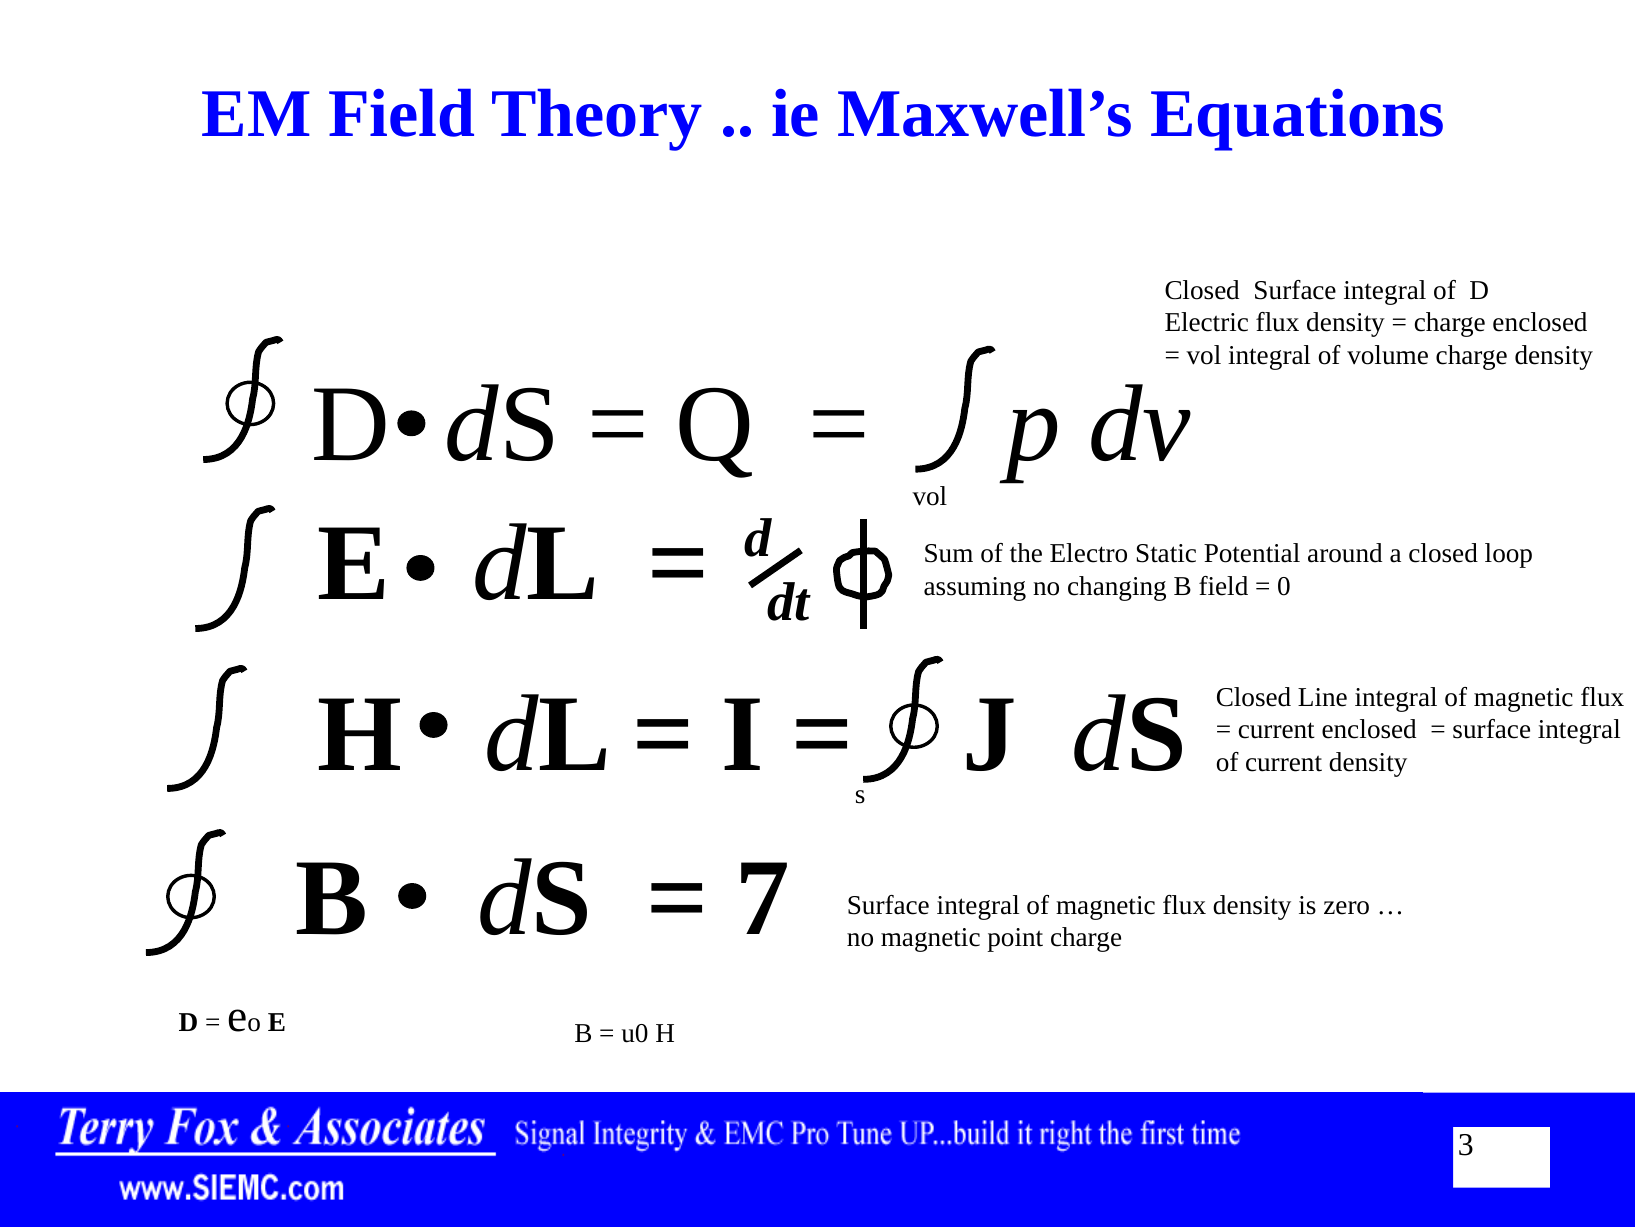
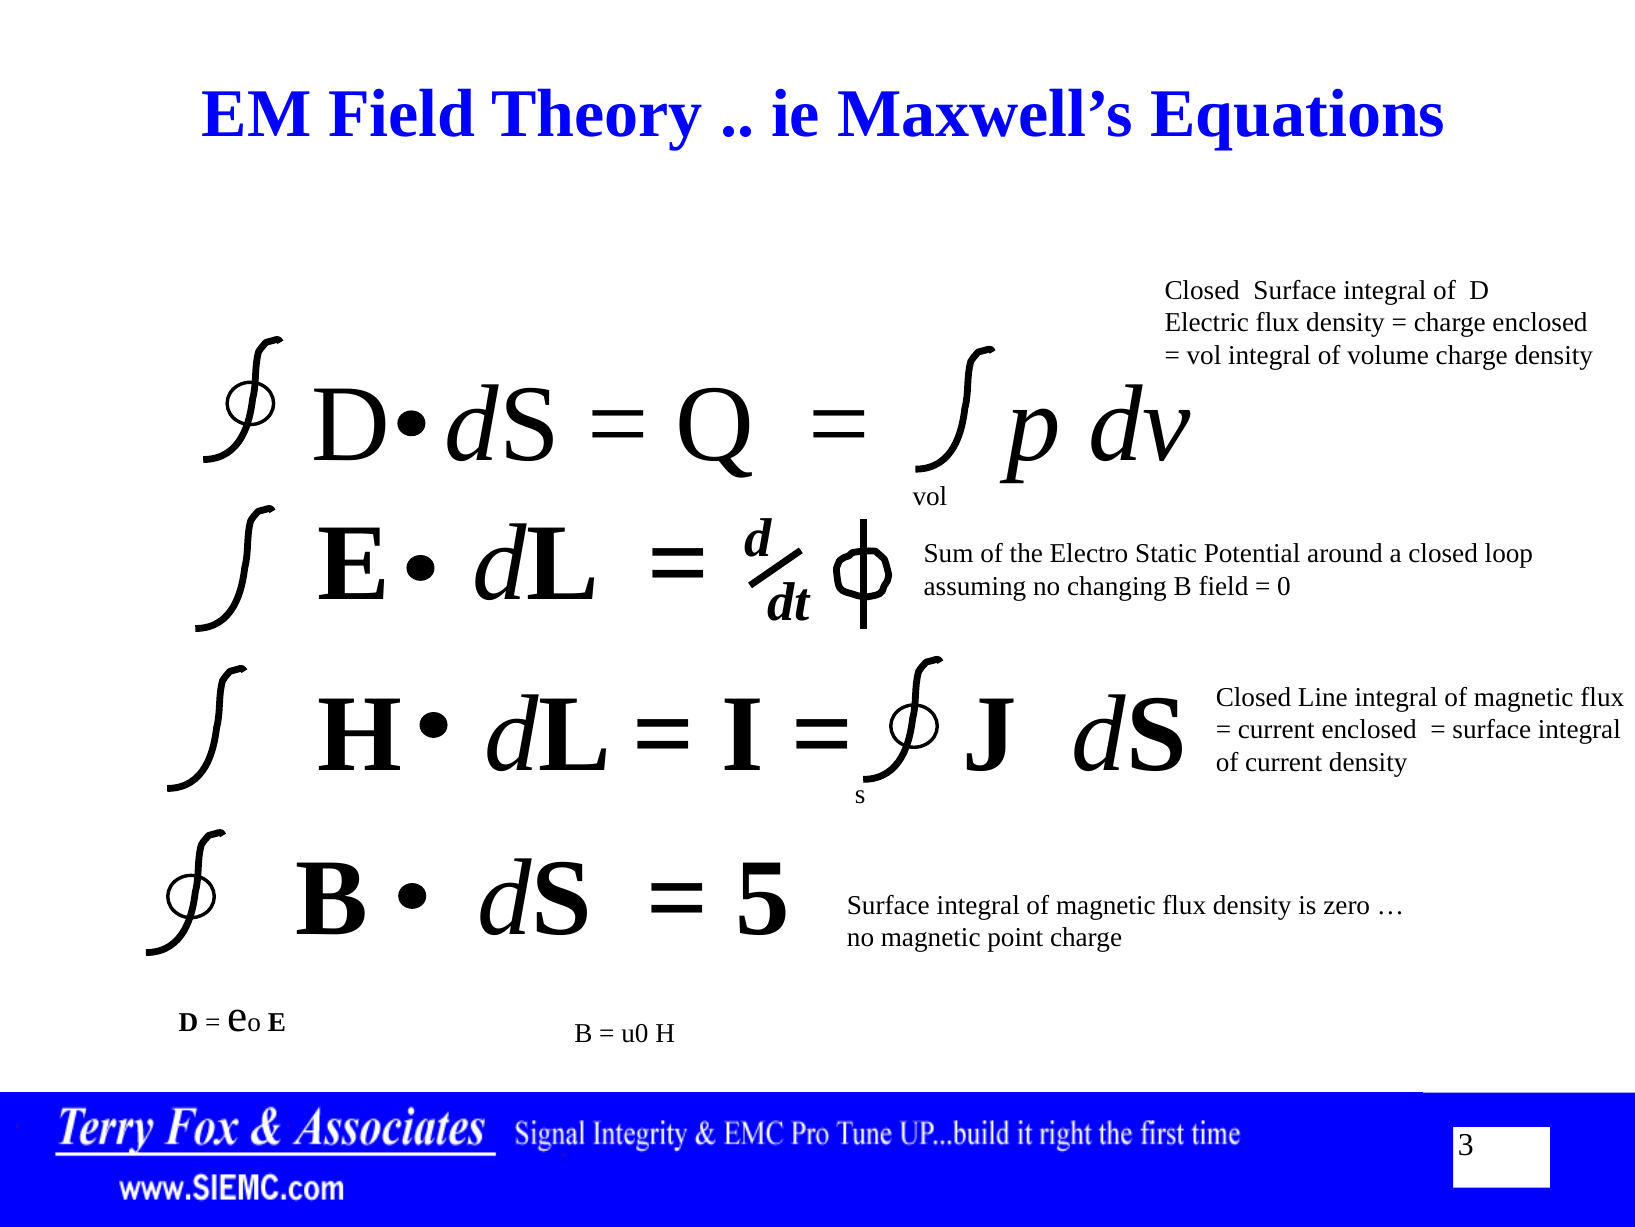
7: 7 -> 5 (763, 898)
